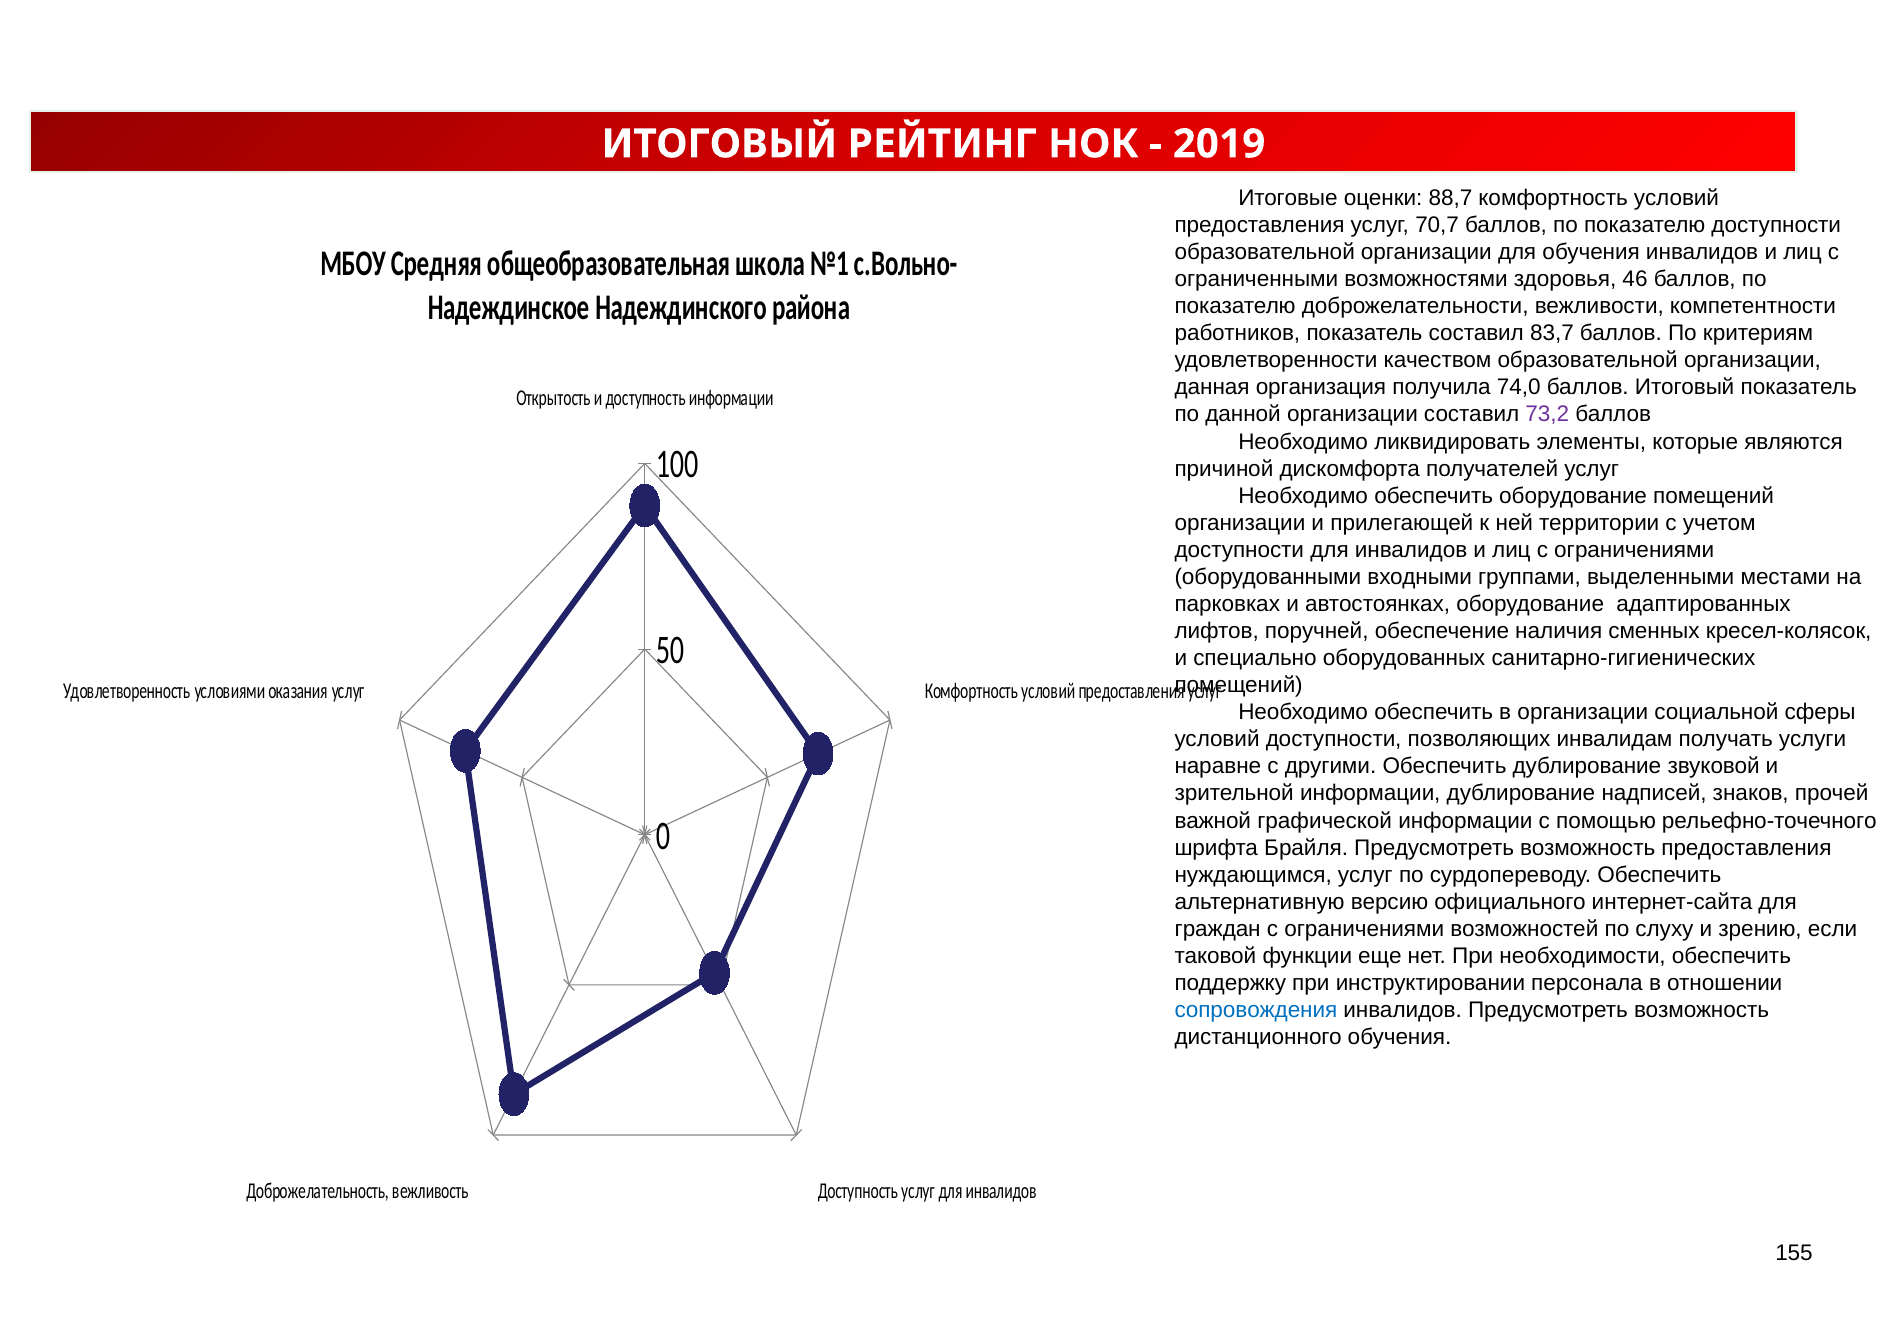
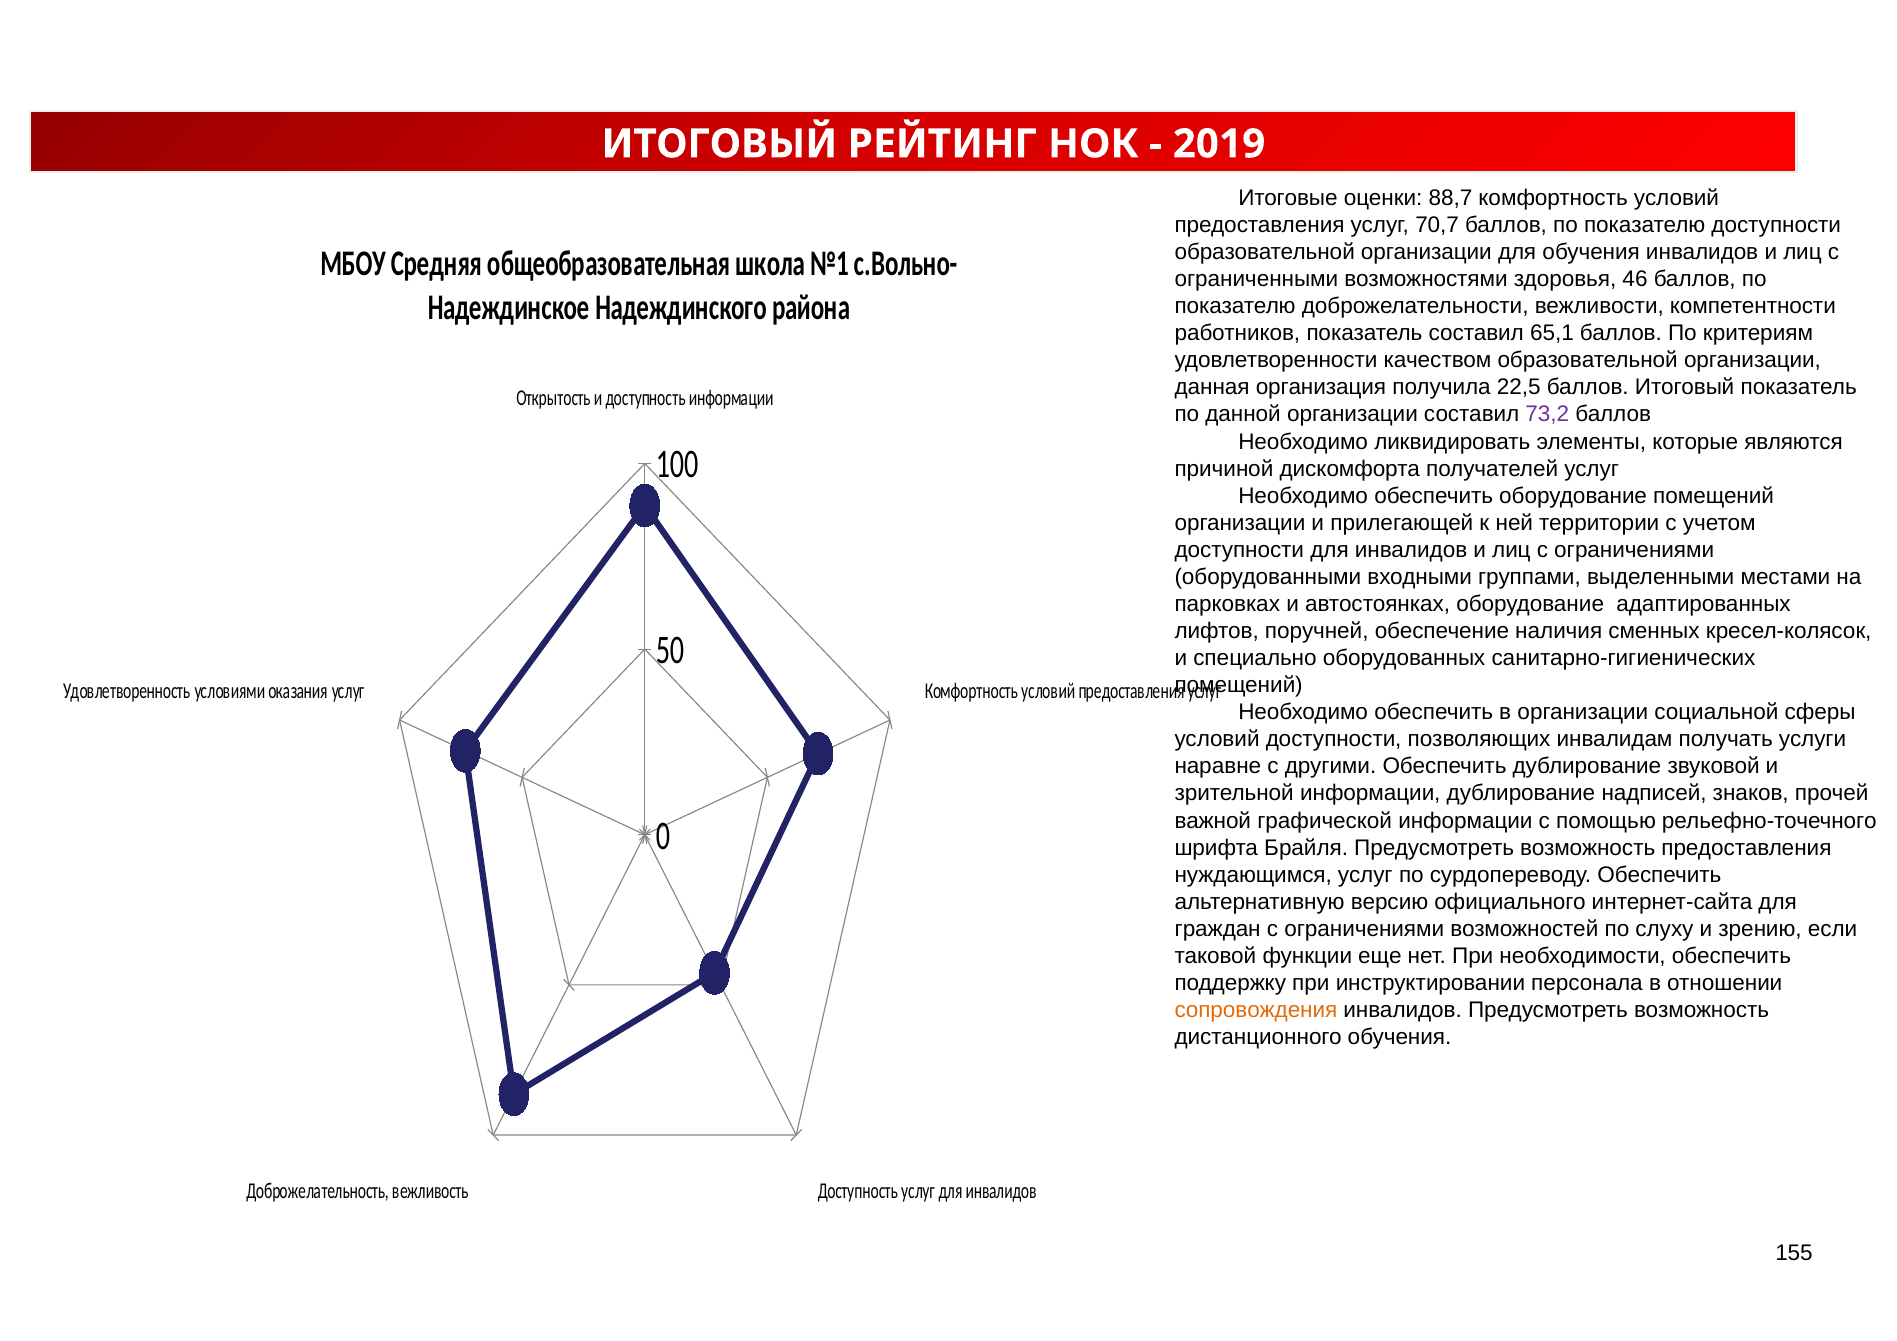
83,7: 83,7 -> 65,1 (1552, 333)
74,0: 74,0 -> 22,5 (1519, 388)
сопровождения colour: blue -> orange (1256, 1010)
